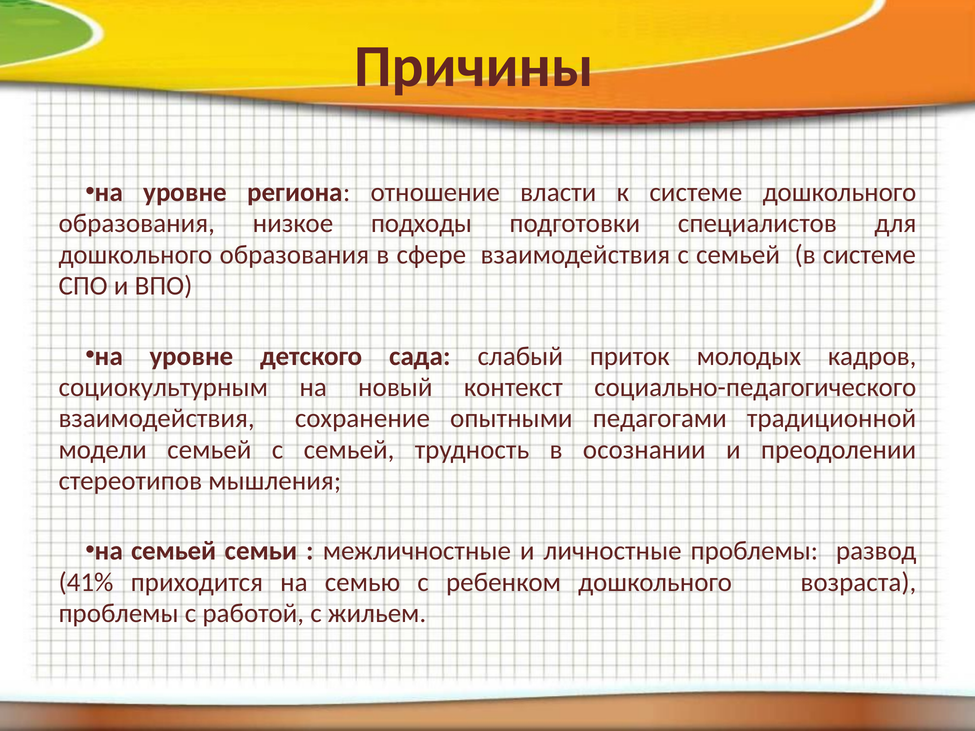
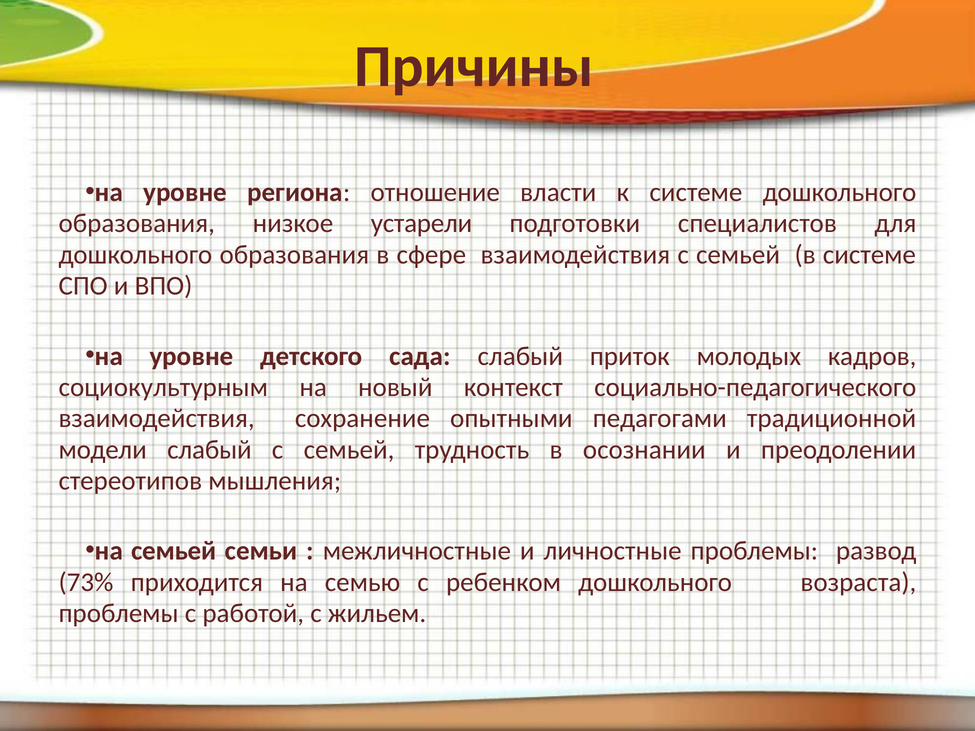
подходы: подходы -> устарели (422, 224)
модели семьей: семьей -> слабый (209, 450)
41%: 41% -> 73% (86, 582)
